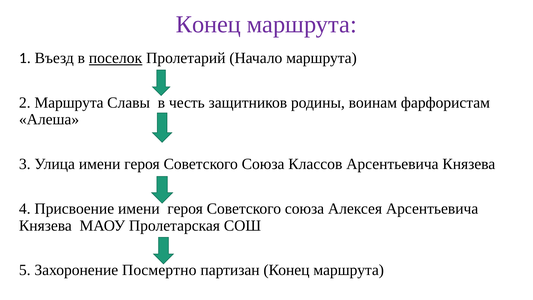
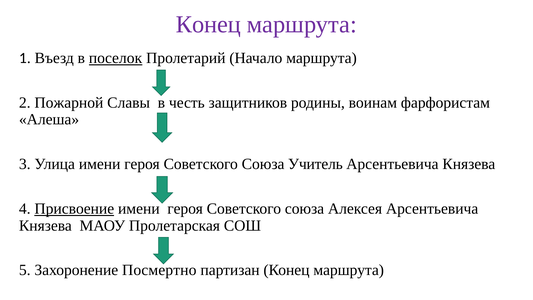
2 Маршрута: Маршрута -> Пожарной (69, 103)
Классов: Классов -> Учитель (315, 164)
Присвоение underline: none -> present (74, 209)
